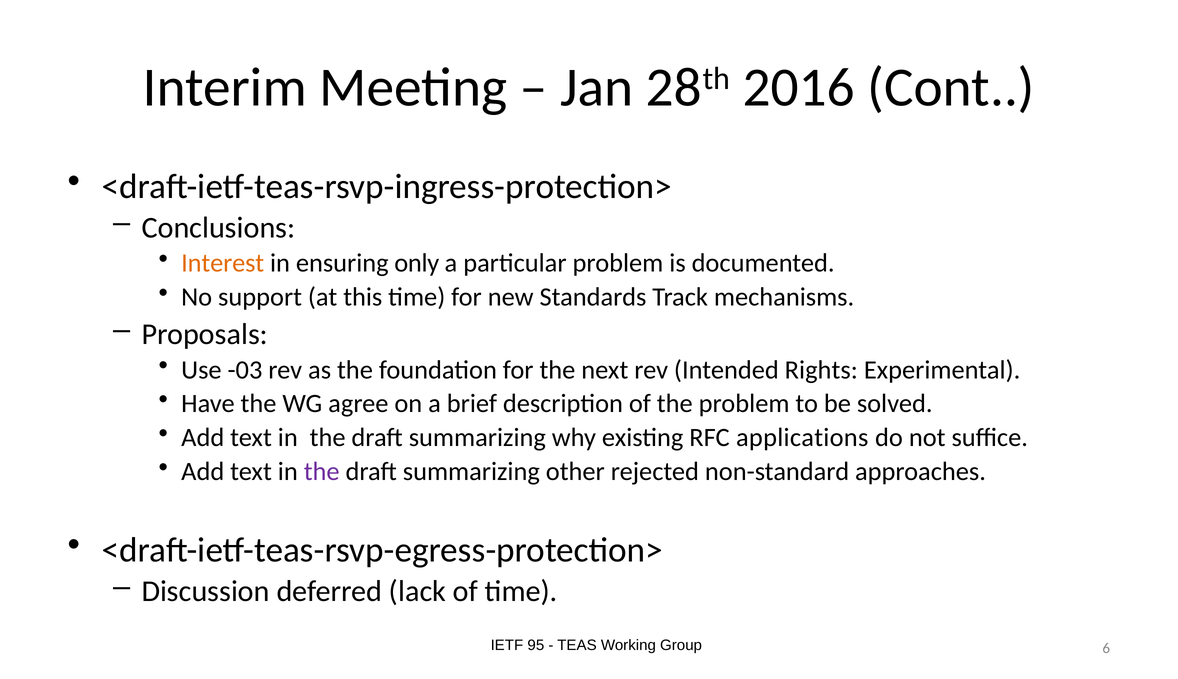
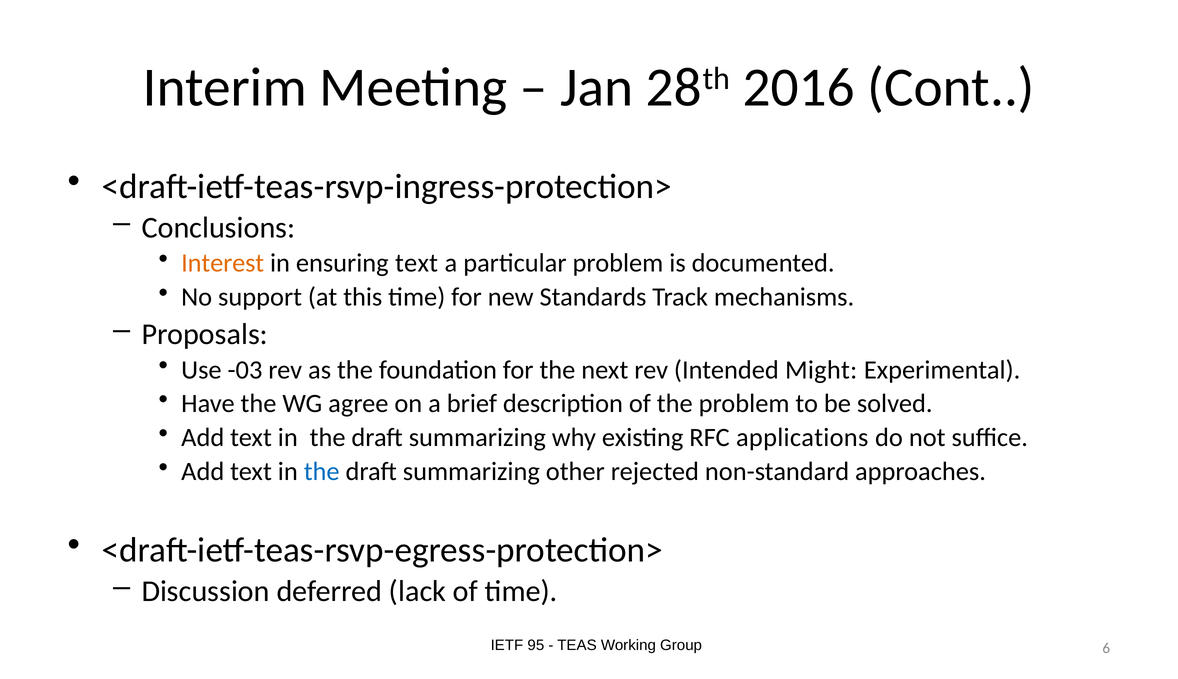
ensuring only: only -> text (417, 263)
Rights: Rights -> Might (821, 370)
the colour: purple -> blue (322, 472)
